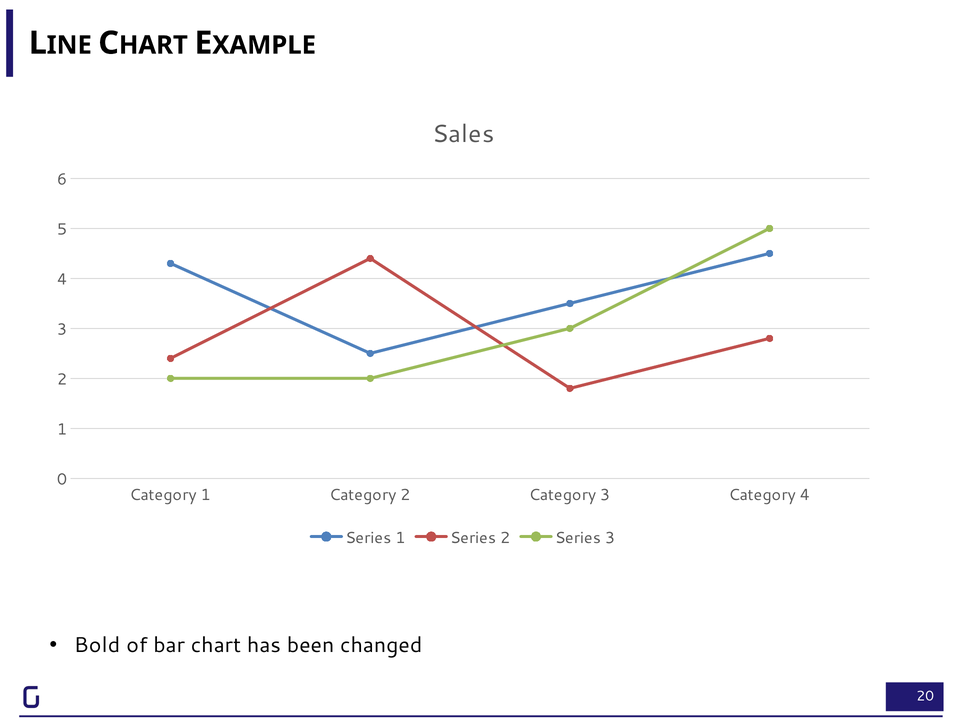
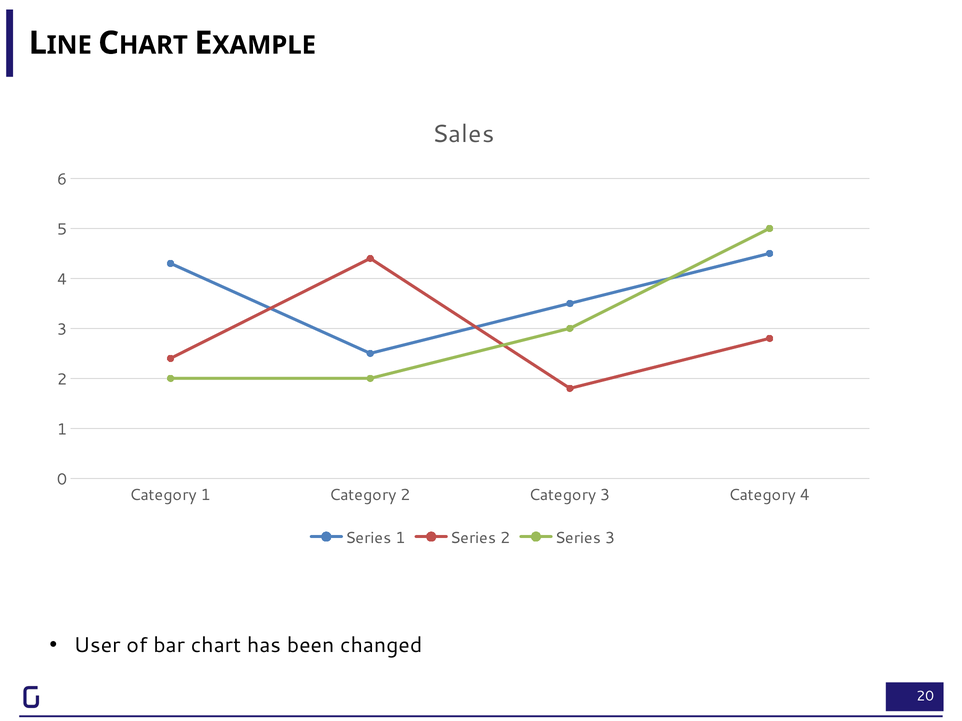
Bold: Bold -> User (97, 646)
